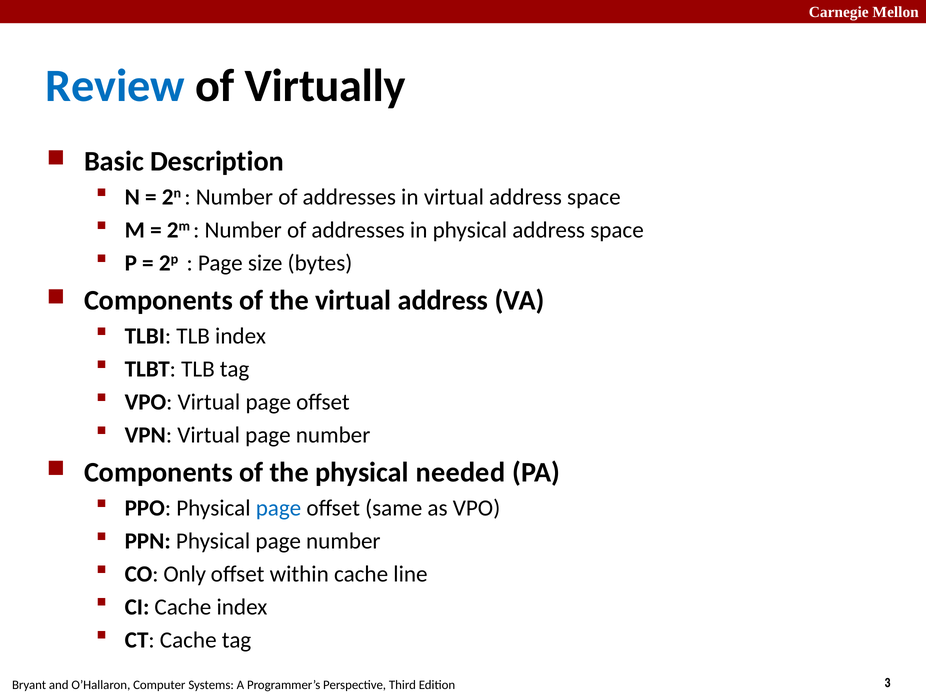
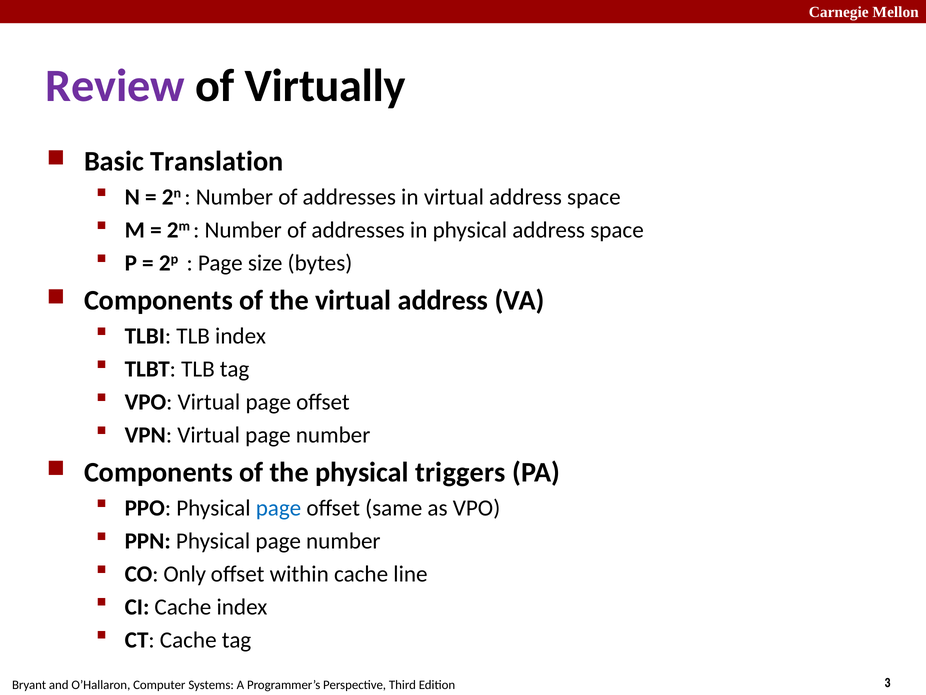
Review colour: blue -> purple (115, 86)
Description: Description -> Translation (217, 162)
needed: needed -> triggers (460, 472)
